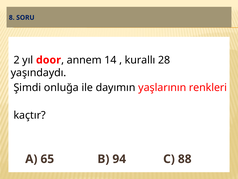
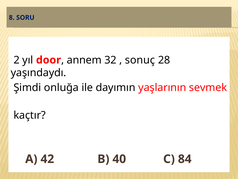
14: 14 -> 32 (110, 60)
kurallı: kurallı -> sonuç (140, 60)
renkleri: renkleri -> sevmek (208, 87)
65: 65 -> 42 (47, 159)
94: 94 -> 40 (119, 159)
88: 88 -> 84 (185, 159)
